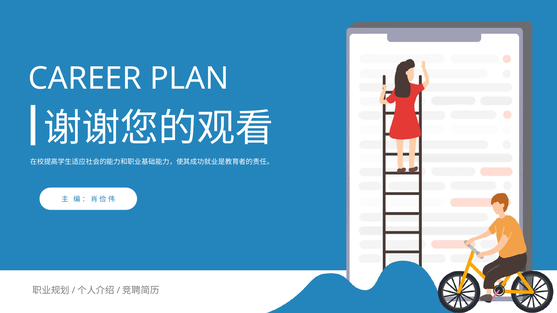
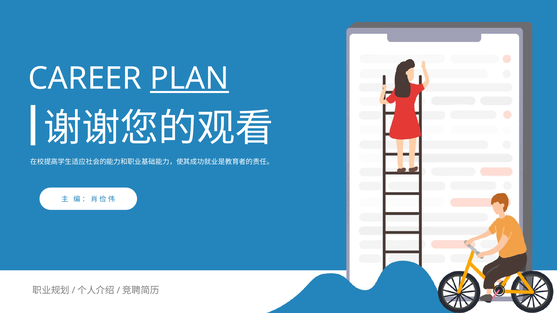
PLAN underline: none -> present (189, 79)
